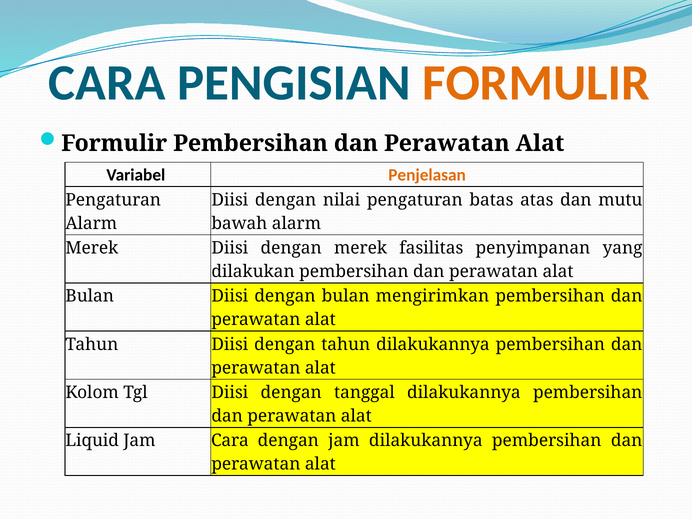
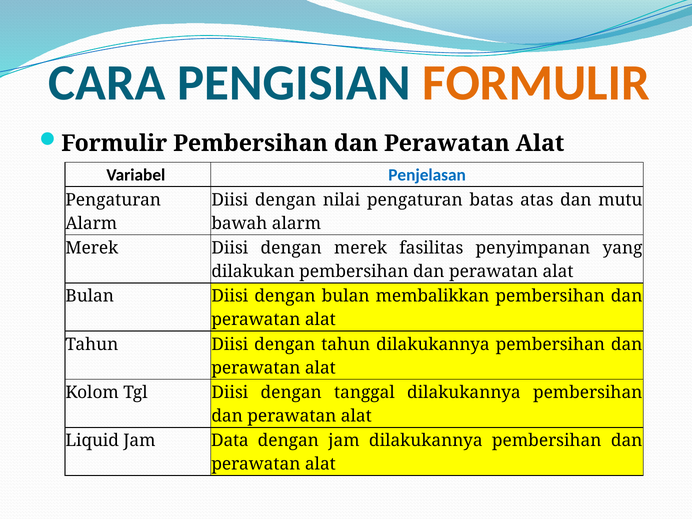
Penjelasan colour: orange -> blue (427, 175)
mengirimkan: mengirimkan -> membalikkan (433, 296)
Jam Cara: Cara -> Data (230, 441)
